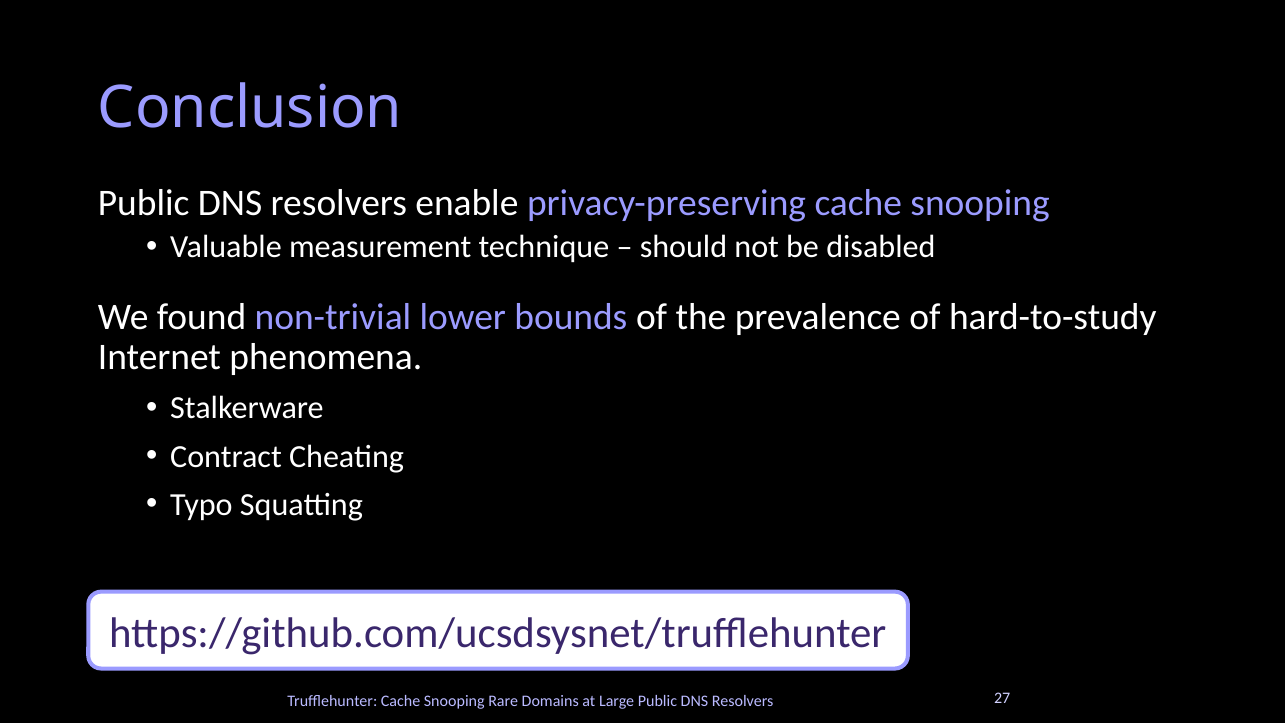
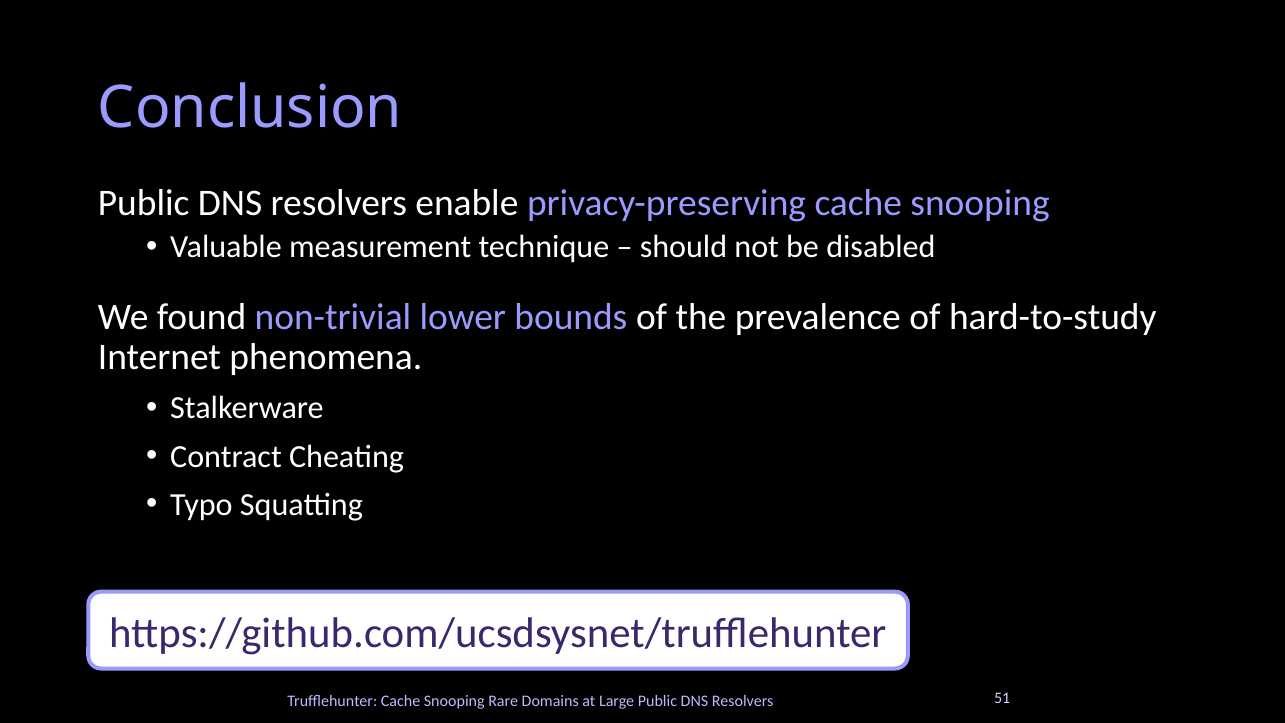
27: 27 -> 51 (1002, 698)
